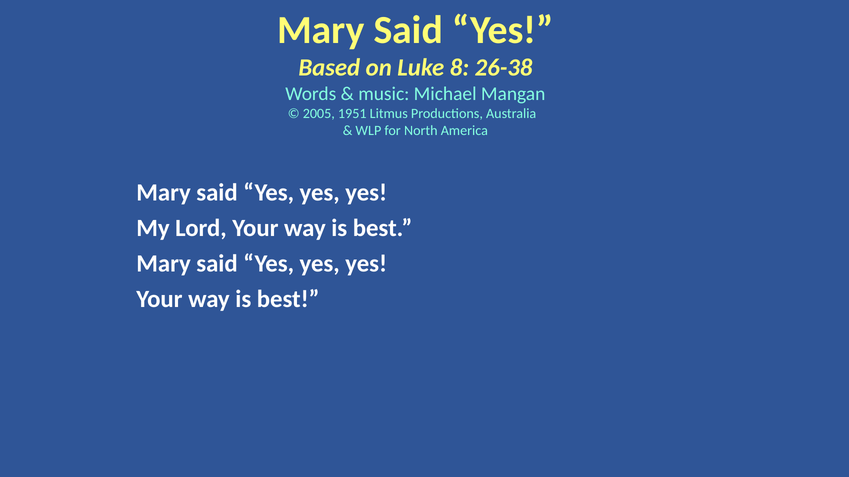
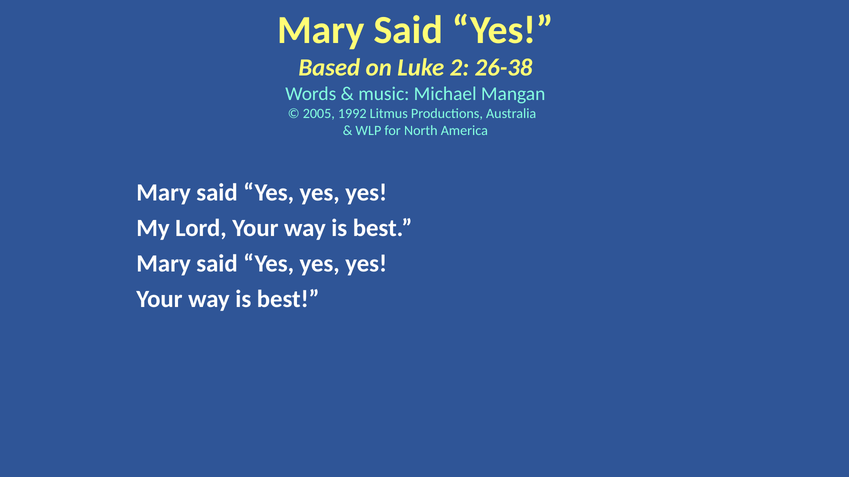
8: 8 -> 2 (459, 68)
1951: 1951 -> 1992 (352, 114)
